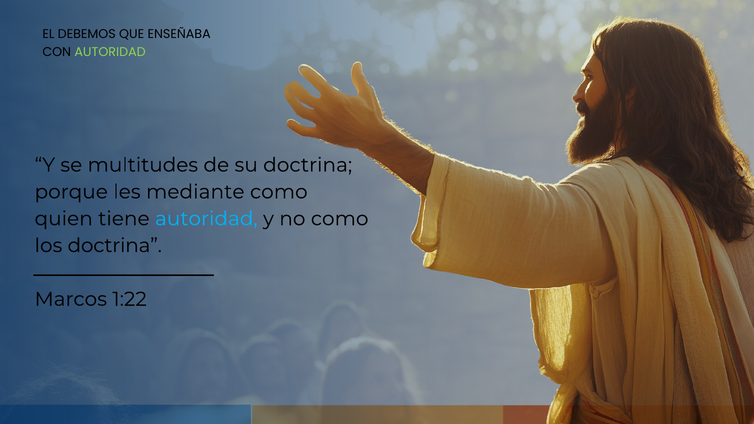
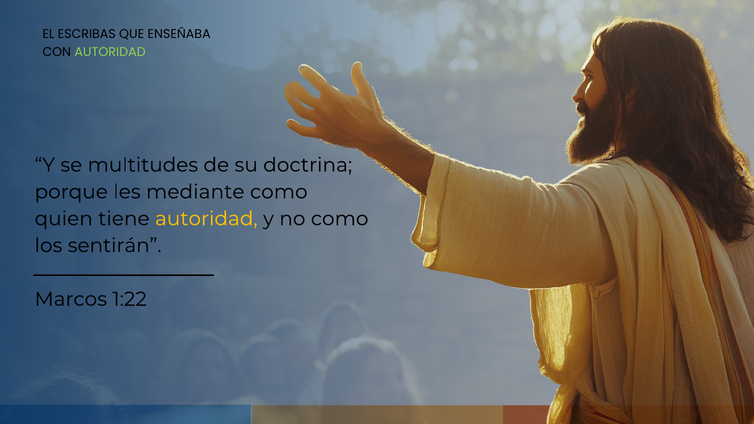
DEBEMOS: DEBEMOS -> ESCRIBAS (87, 34)
autoridad colour: light blue -> yellow (206, 219)
los doctrina: doctrina -> sentirán (115, 246)
